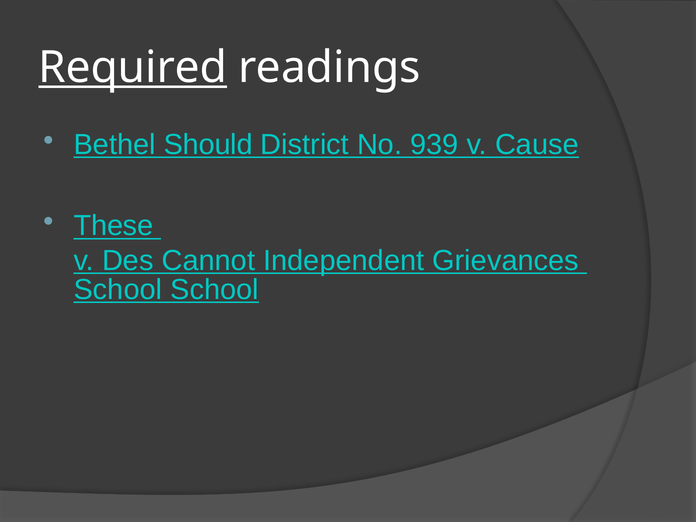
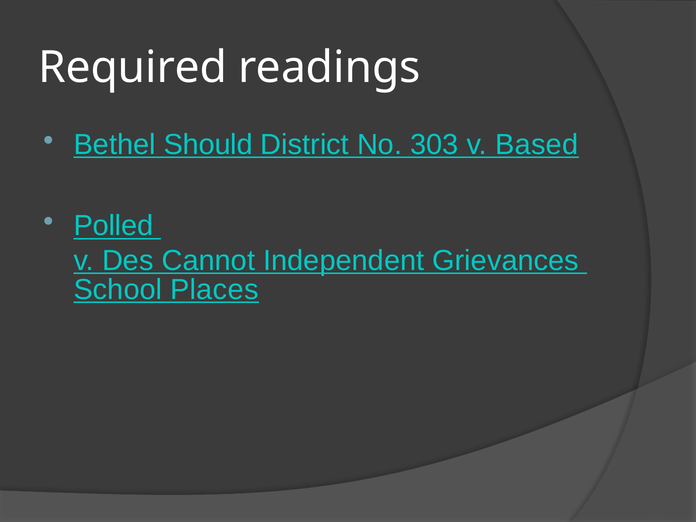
Required underline: present -> none (133, 67)
939: 939 -> 303 (434, 145)
Cause: Cause -> Based (537, 145)
These: These -> Polled (113, 226)
School School: School -> Places (214, 290)
